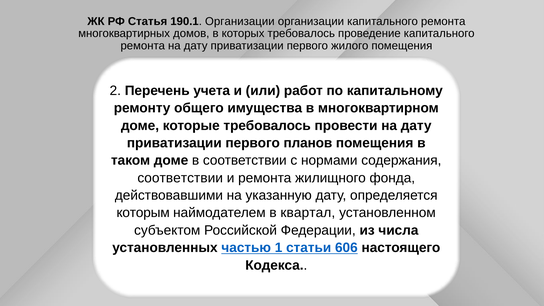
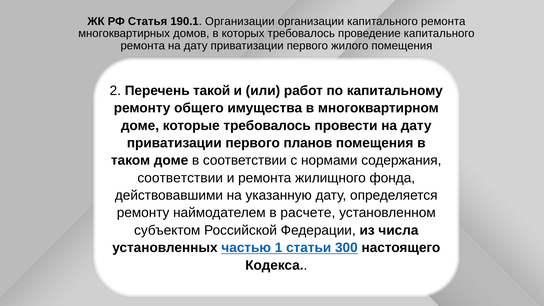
учета: учета -> такой (212, 91)
которым: которым -> ремонту (143, 213)
квартал: квартал -> расчете (308, 213)
606: 606 -> 300 (346, 248)
